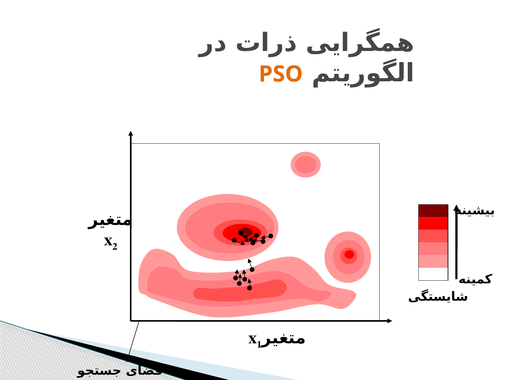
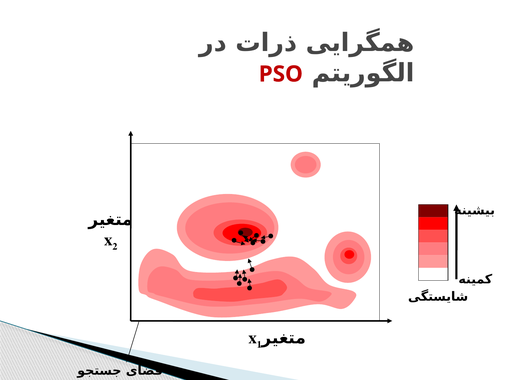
PSO colour: orange -> red (281, 74)
